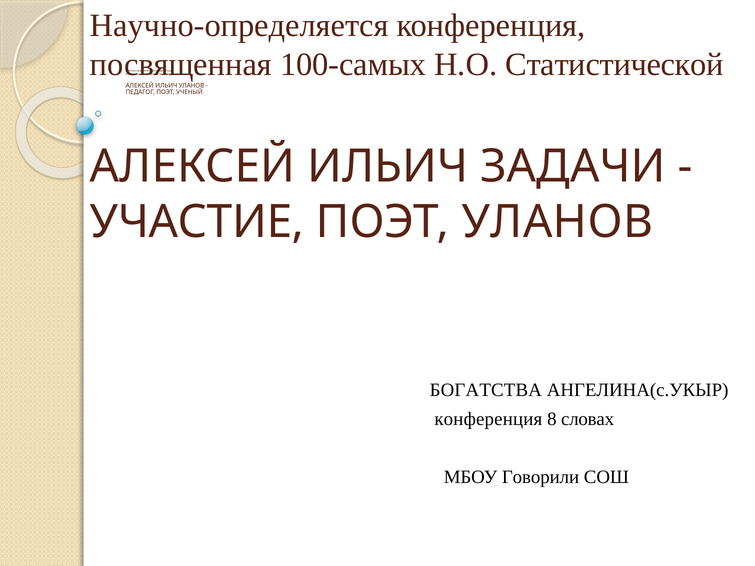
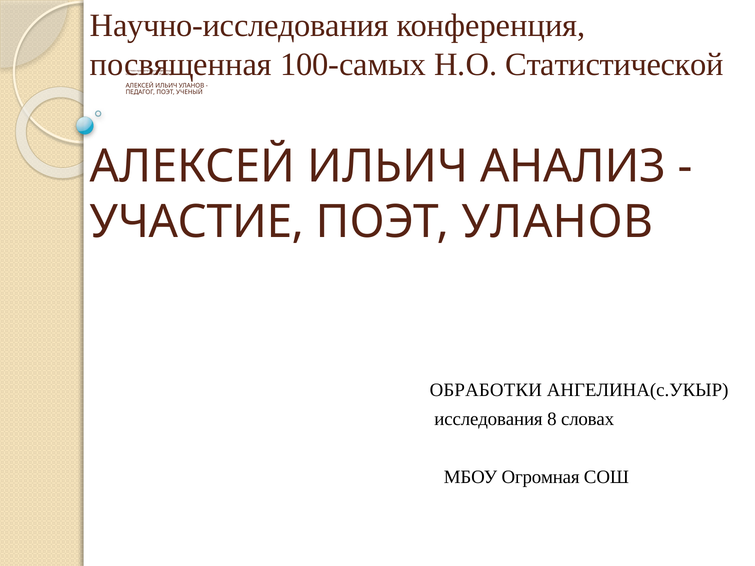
Научно-определяется: Научно-определяется -> Научно-исследования (239, 25)
ЗАДАЧИ: ЗАДАЧИ -> АНАЛИЗ (573, 167)
БОГАТСТВА: БОГАТСТВА -> ОБРАБОТКИ (486, 390)
конференция: конференция -> исследования (488, 419)
Говорили: Говорили -> Огромная (541, 477)
